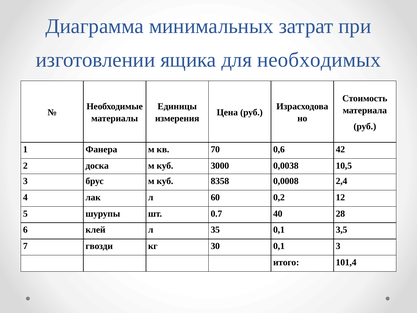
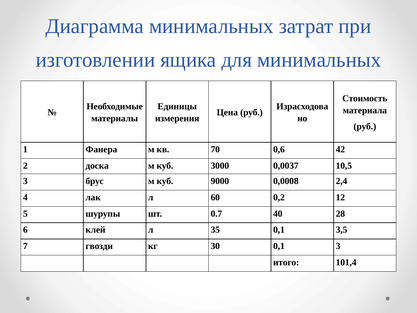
для необходимых: необходимых -> минимальных (319, 60)
0,0038: 0,0038 -> 0,0037 (286, 166)
8358: 8358 -> 9000 (220, 181)
